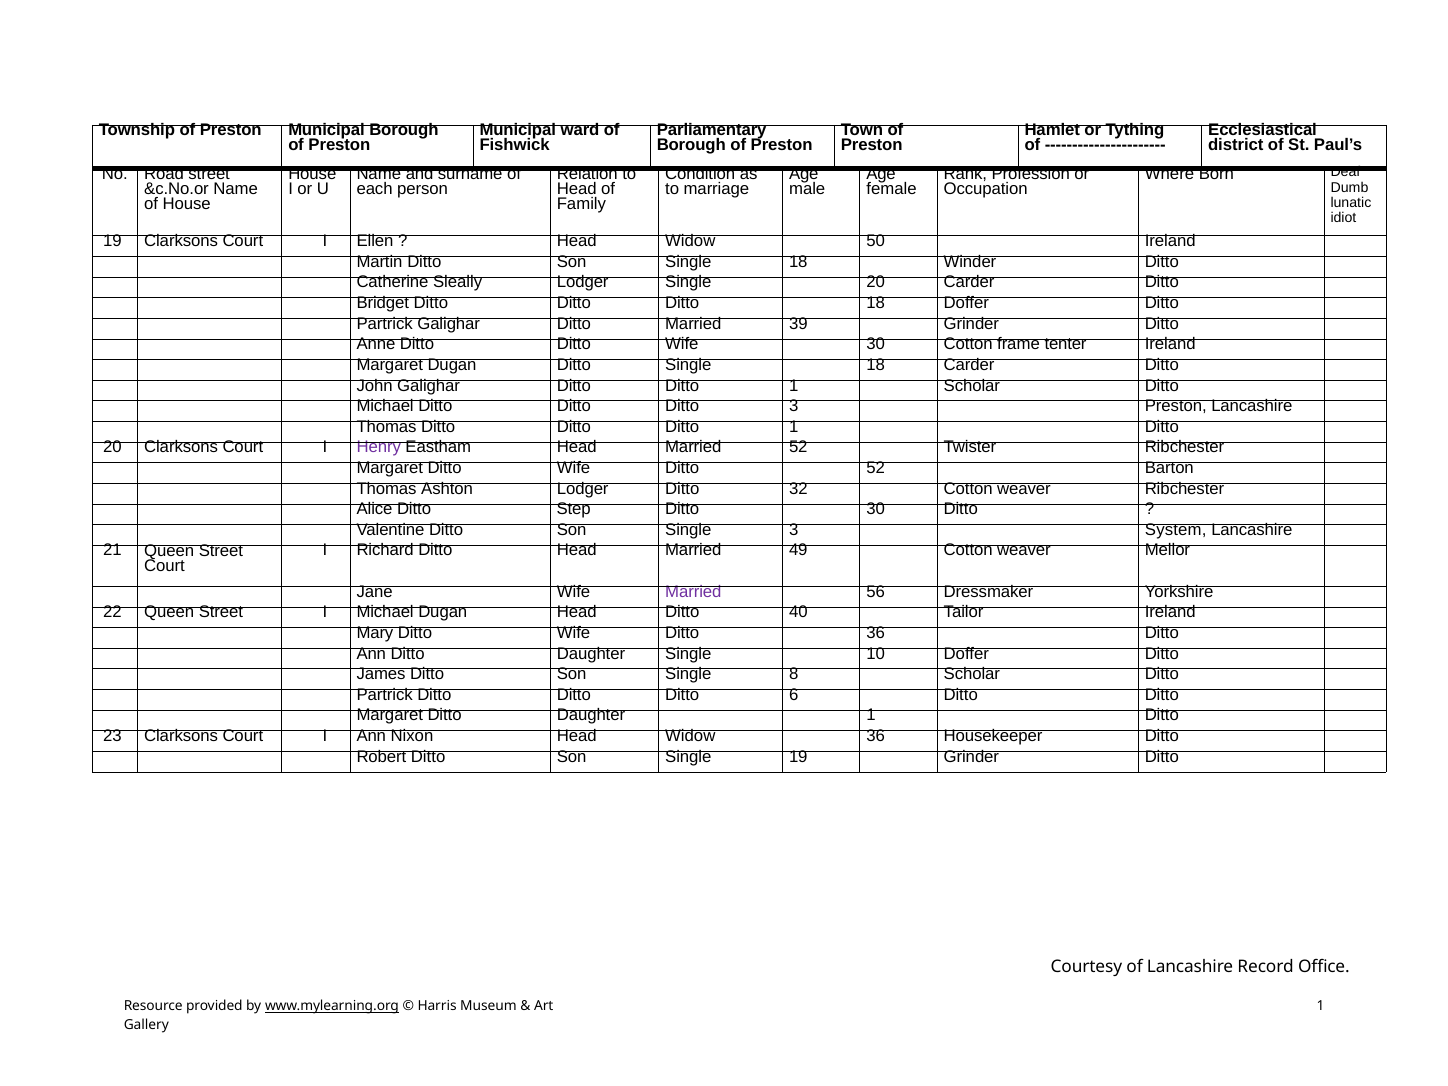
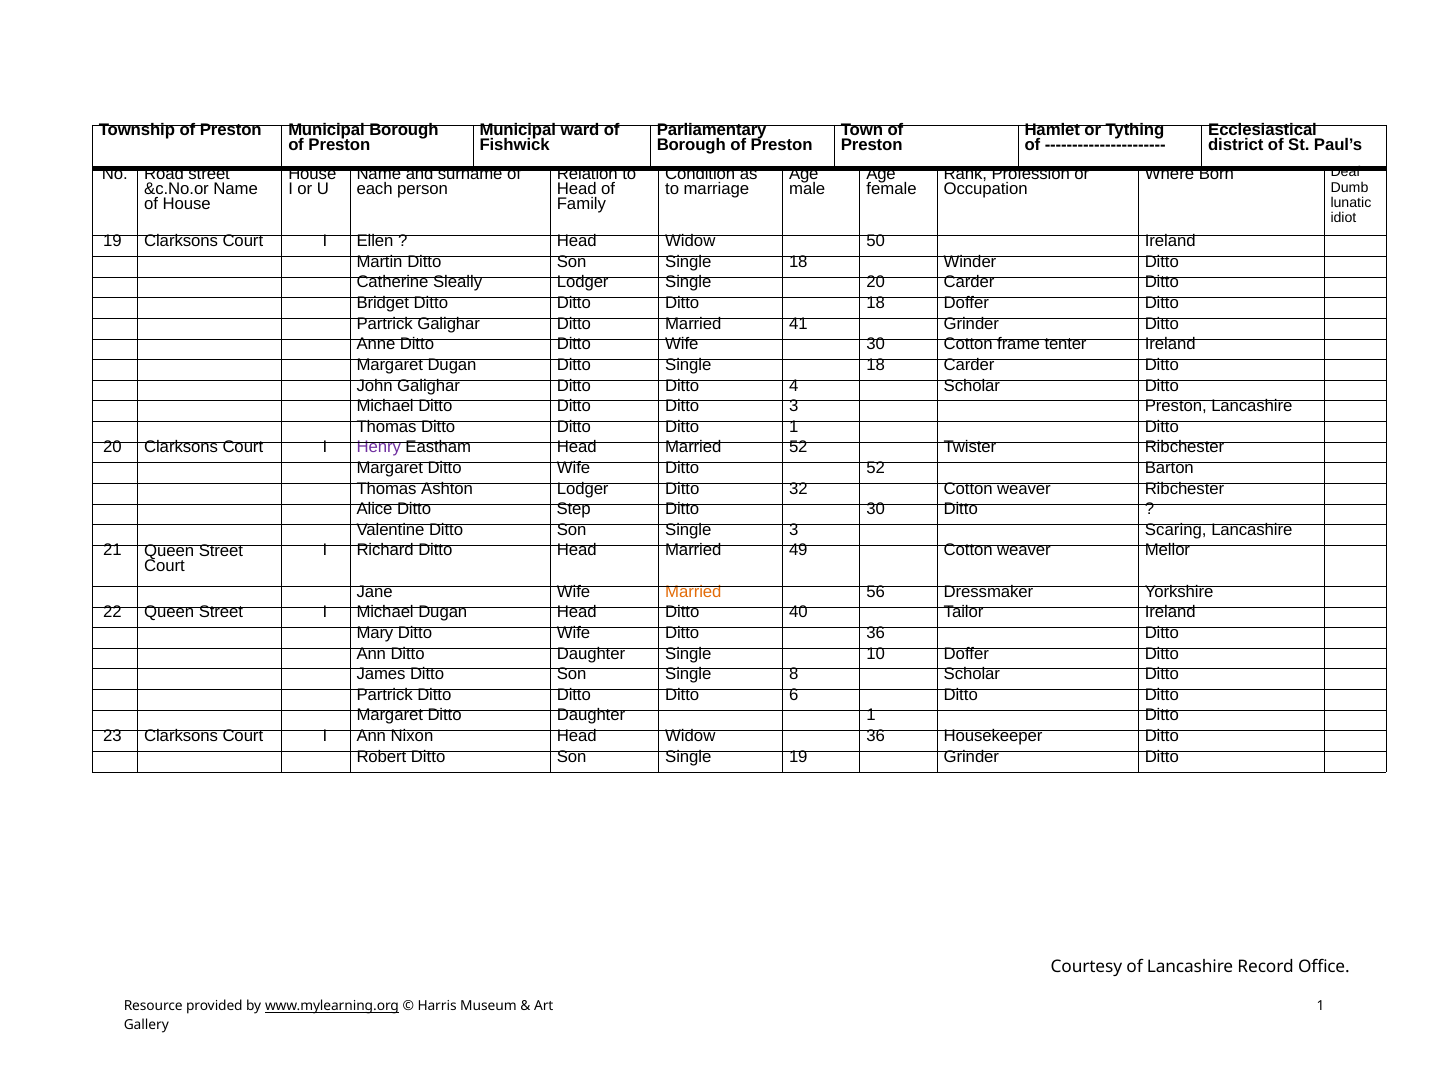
39: 39 -> 41 (798, 324)
Galighar Ditto Ditto 1: 1 -> 4 (794, 385)
System: System -> Scaring (1176, 530)
Married colour: purple -> orange (693, 592)
